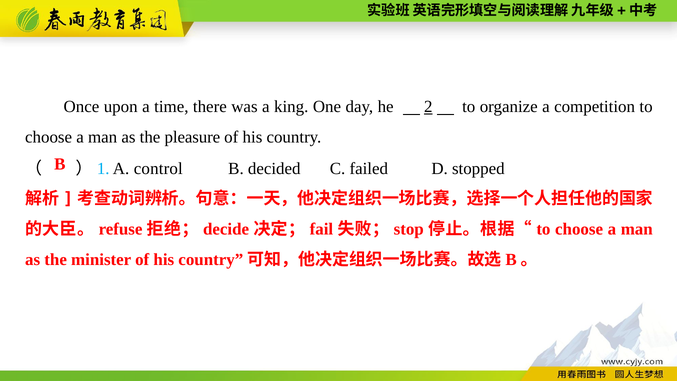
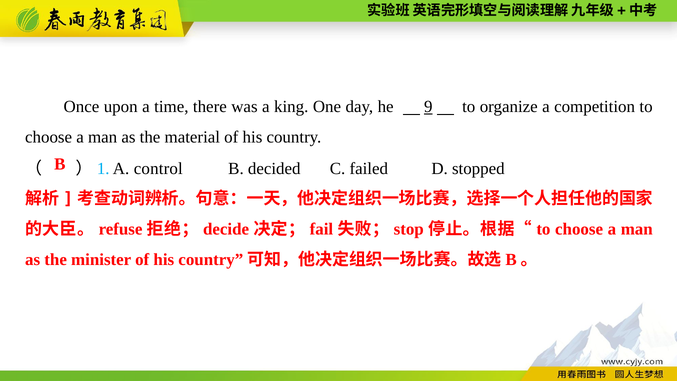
2: 2 -> 9 (428, 106)
pleasure: pleasure -> material (192, 137)
